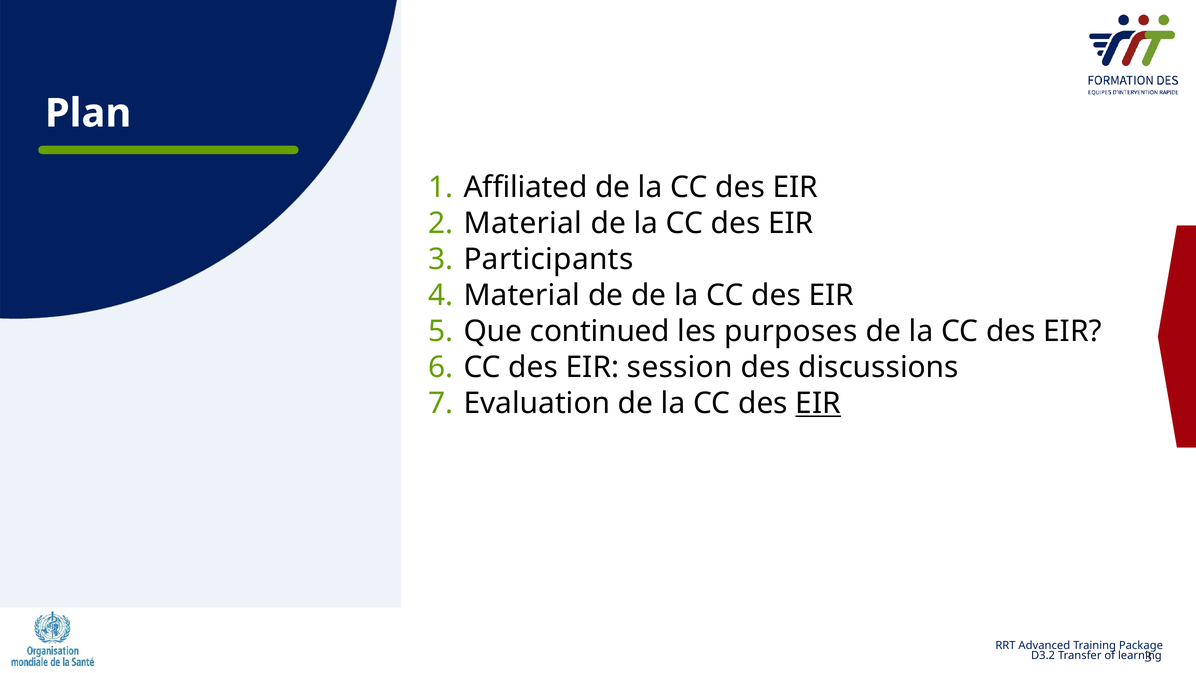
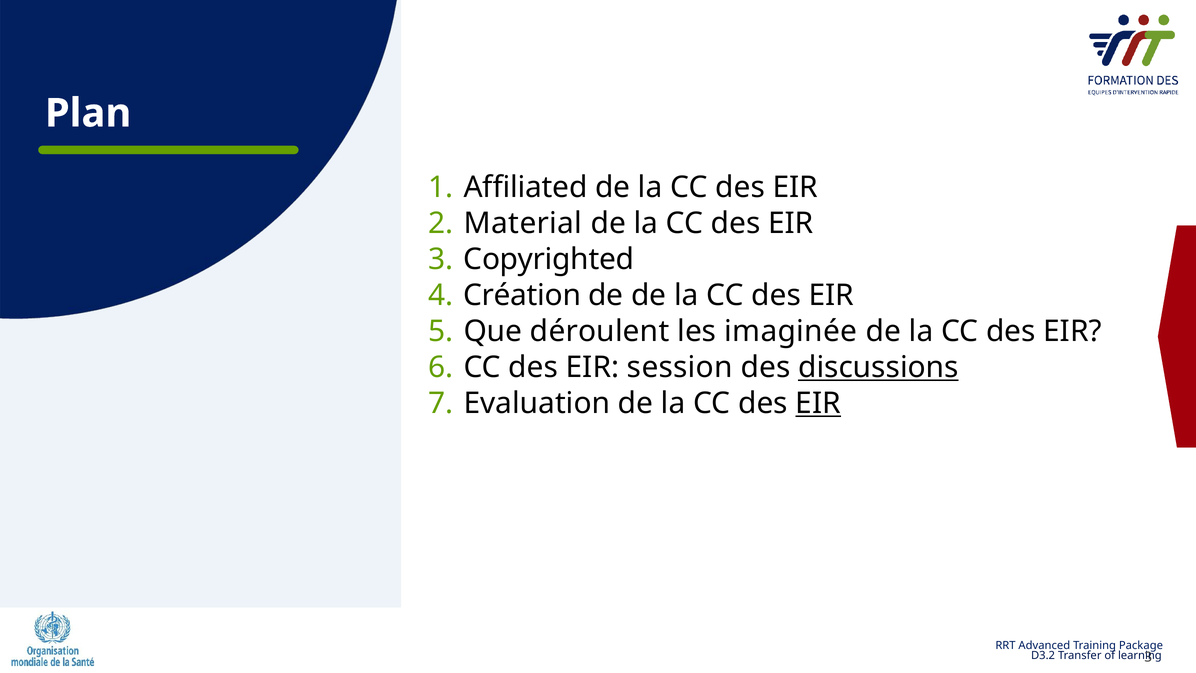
Participants: Participants -> Copyrighted (549, 259)
Material: Material -> Création (522, 295)
continued: continued -> déroulent (600, 331)
purposes: purposes -> imaginée (791, 331)
discussions underline: none -> present (878, 367)
